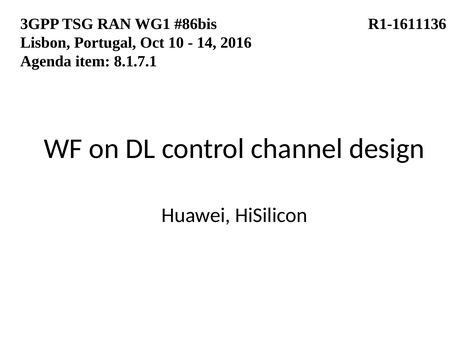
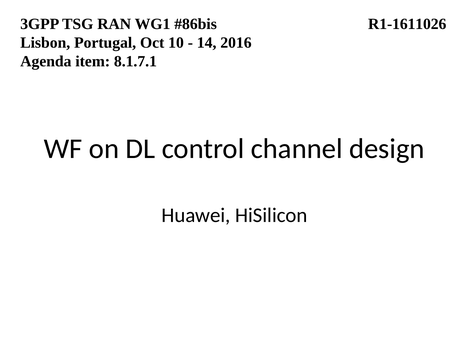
R1-1611136: R1-1611136 -> R1-1611026 (407, 24)
